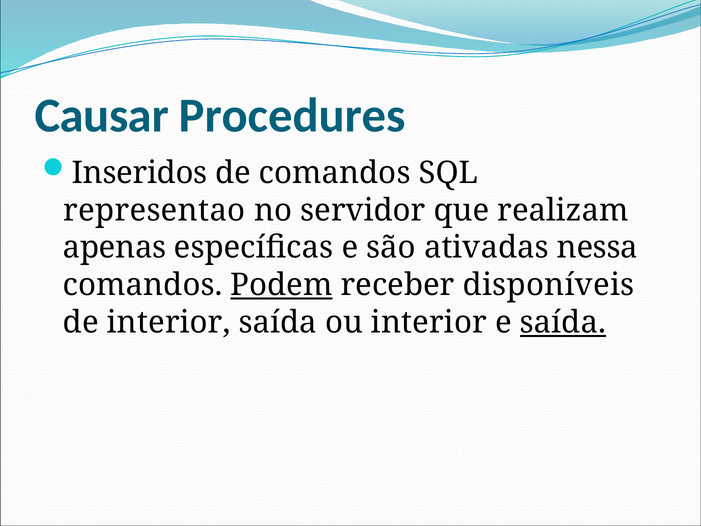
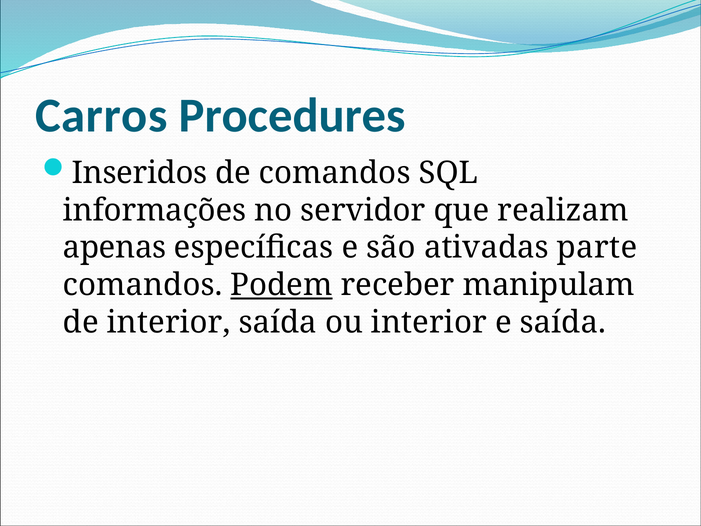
Causar: Causar -> Carros (101, 116)
representao: representao -> informações (155, 210)
nessa: nessa -> parte (597, 248)
disponíveis: disponíveis -> manipulam (549, 285)
saída underline: present -> none (563, 322)
